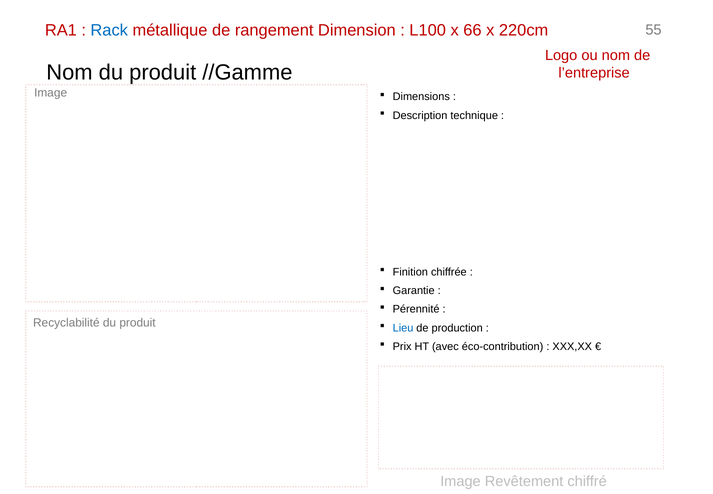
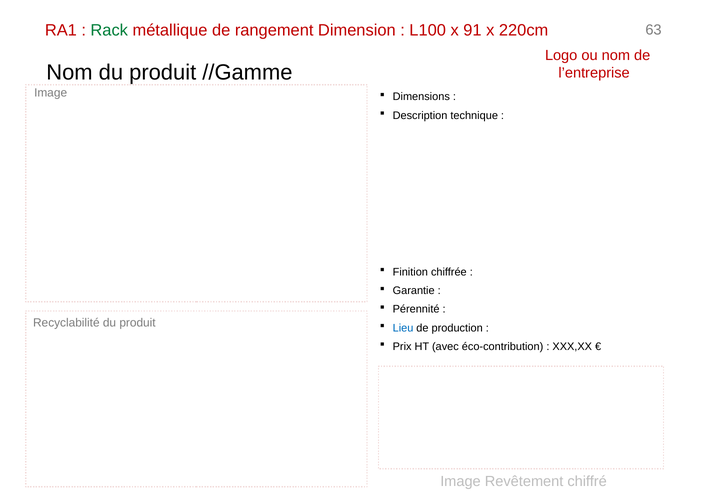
Rack colour: blue -> green (109, 30)
66: 66 -> 91 (472, 30)
55: 55 -> 63 (653, 30)
